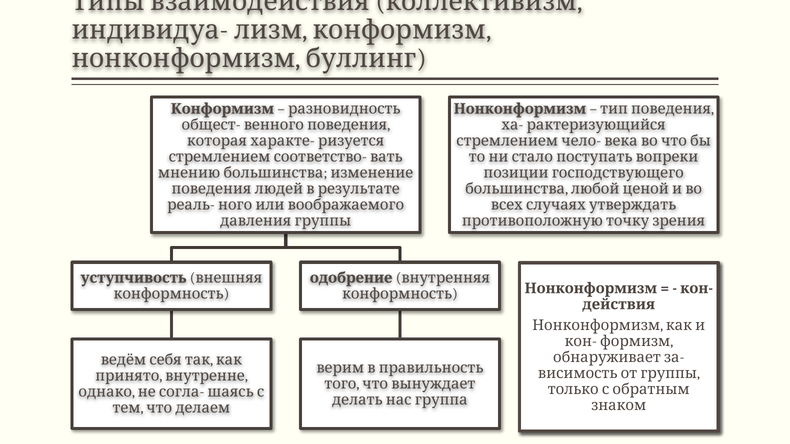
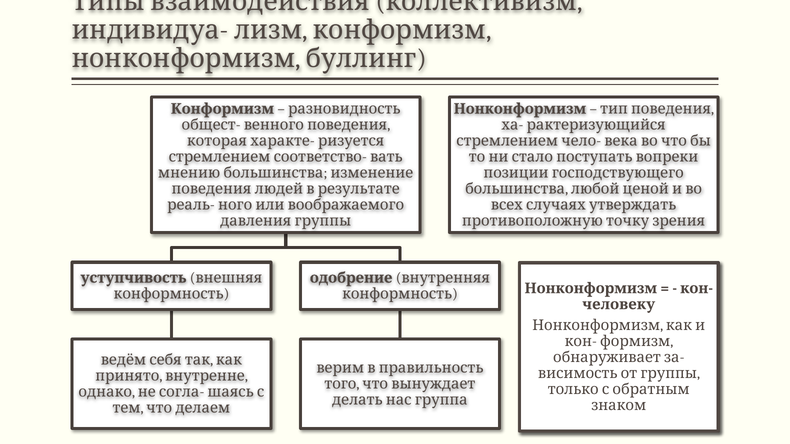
действия: действия -> человеку (619, 305)
